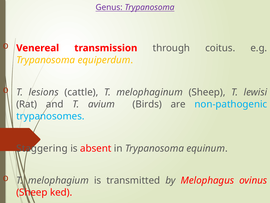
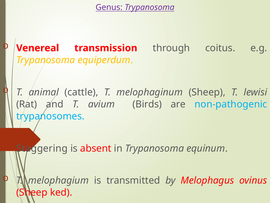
lesions: lesions -> animal (44, 92)
